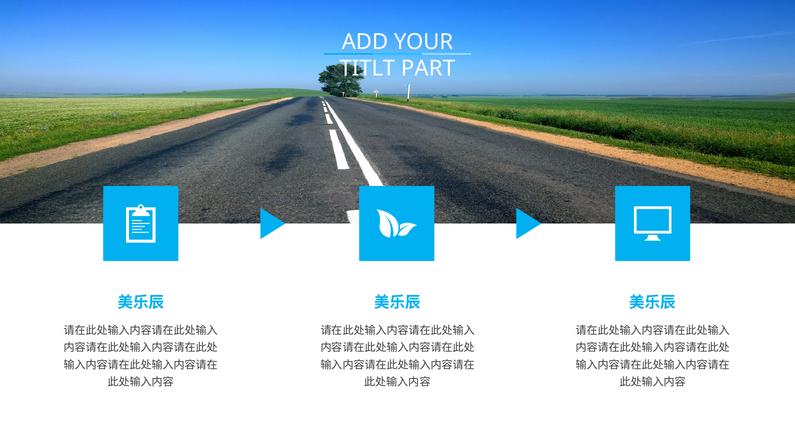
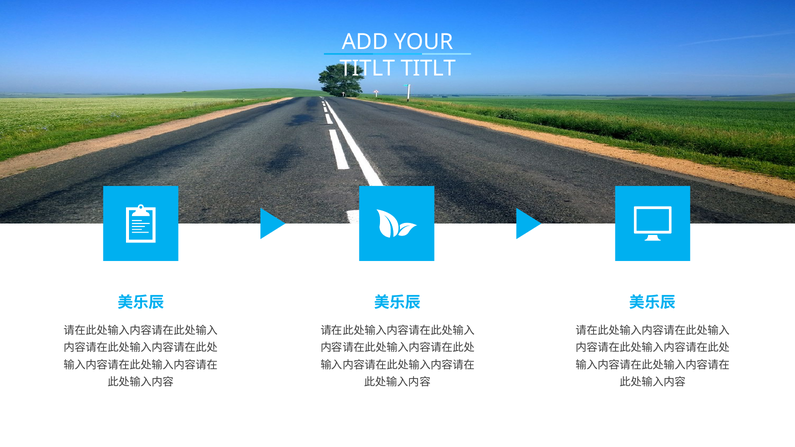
TITLT PART: PART -> TITLT (428, 68)
